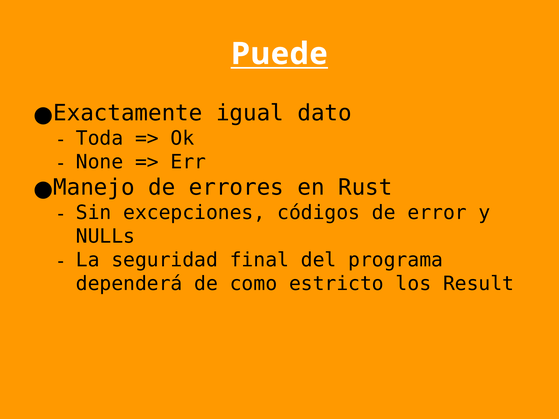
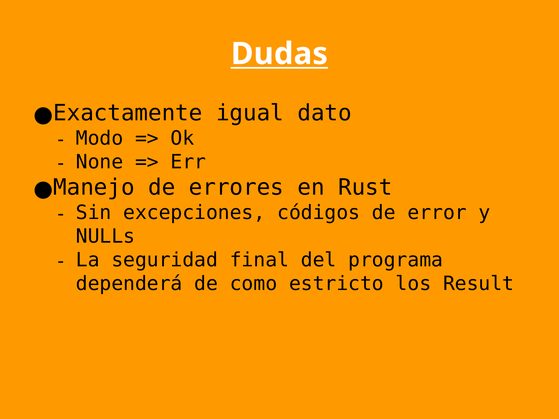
Puede: Puede -> Dudas (279, 54)
Toda: Toda -> Modo (100, 138)
